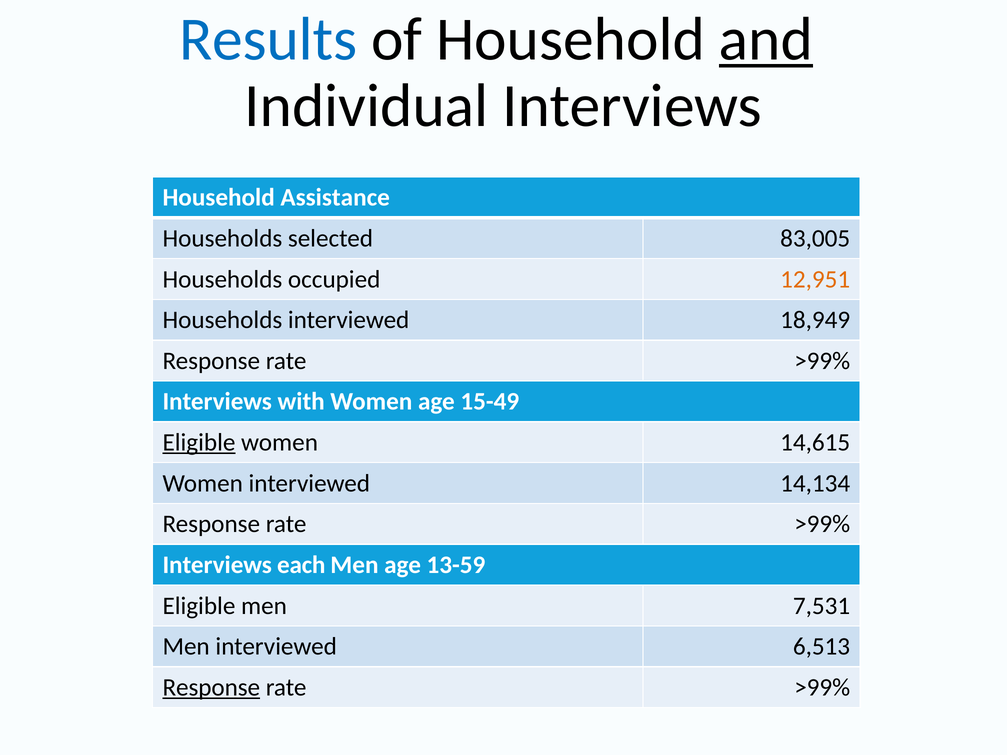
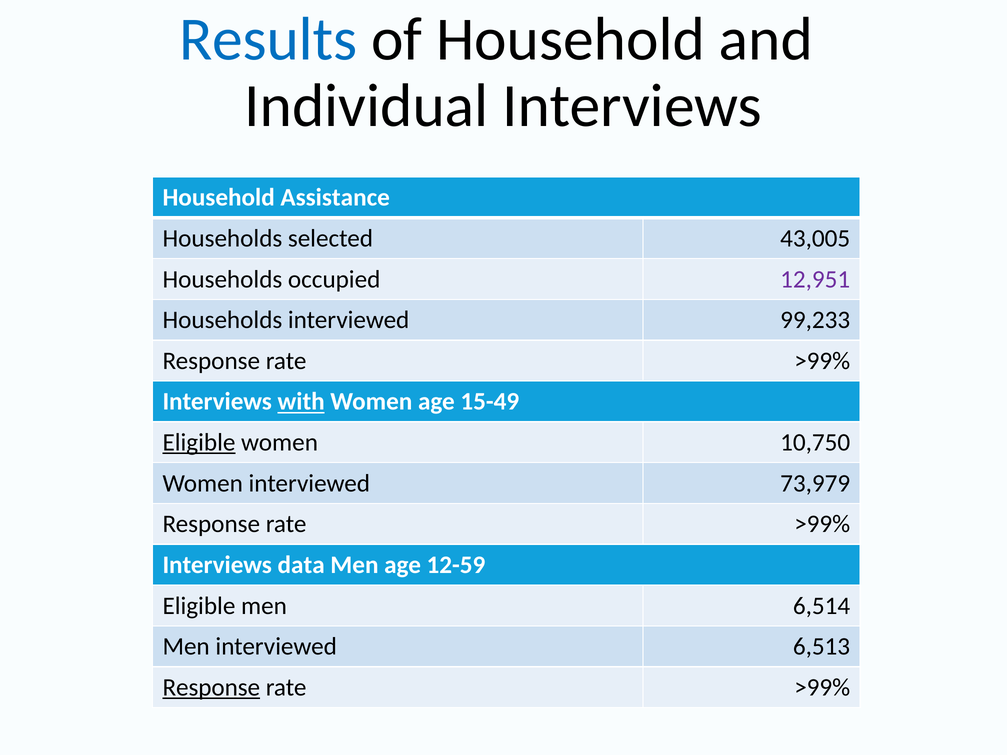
and underline: present -> none (766, 39)
83,005: 83,005 -> 43,005 (815, 238)
12,951 colour: orange -> purple (815, 279)
18,949: 18,949 -> 99,233 (815, 320)
with underline: none -> present (301, 402)
14,615: 14,615 -> 10,750 (815, 443)
14,134: 14,134 -> 73,979 (815, 483)
each: each -> data (301, 565)
13-59: 13-59 -> 12-59 (456, 565)
7,531: 7,531 -> 6,514 (822, 606)
